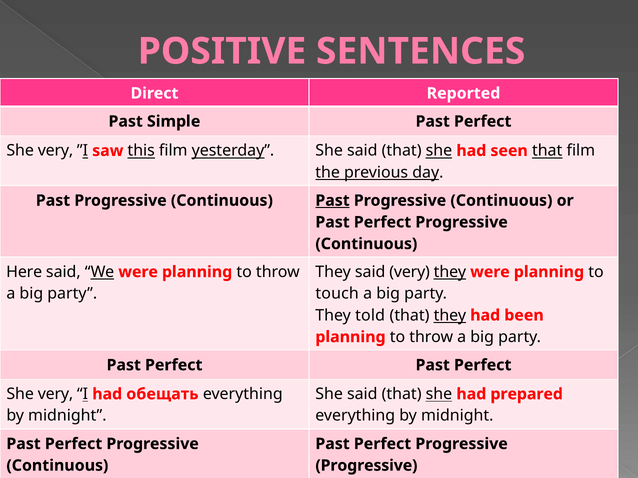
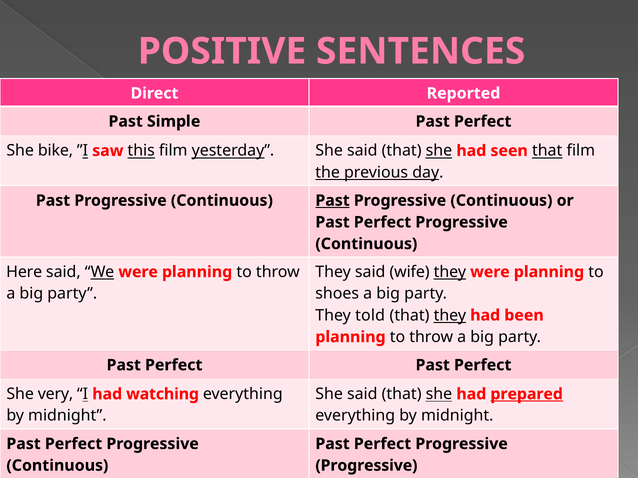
very: very -> bike (55, 151)
said very: very -> wife (410, 272)
touch: touch -> shoes (337, 294)
had обещать: обещать -> watching (163, 394)
prepared underline: none -> present (527, 394)
